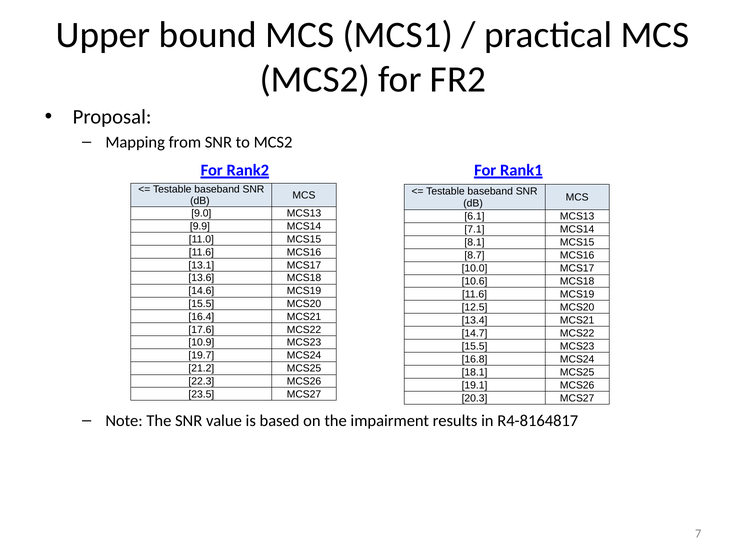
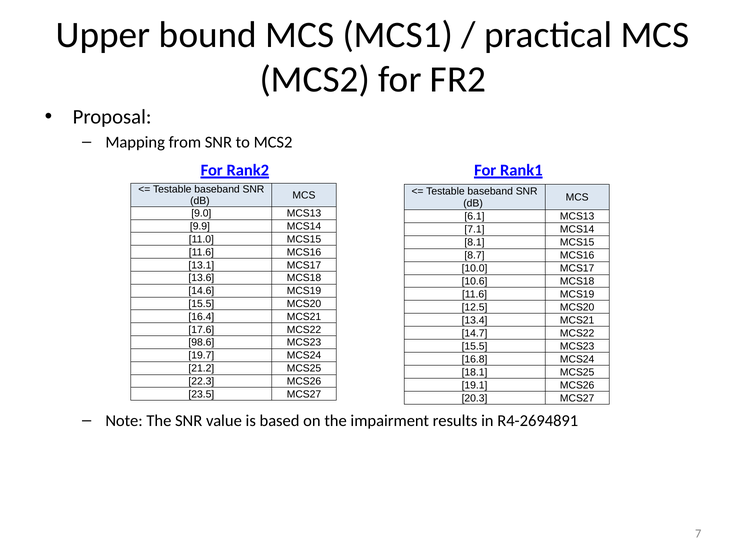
10.9: 10.9 -> 98.6 (201, 343)
R4-8164817: R4-8164817 -> R4-2694891 (538, 421)
